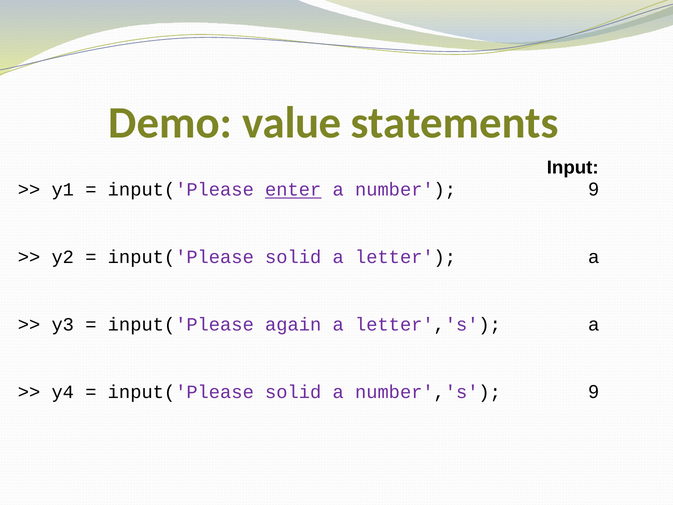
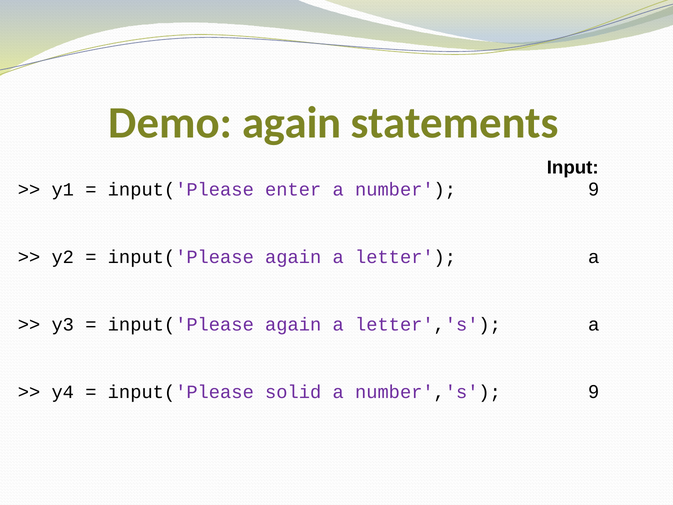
Demo value: value -> again (292, 123)
enter underline: present -> none (293, 190)
solid: solid -> again (293, 257)
